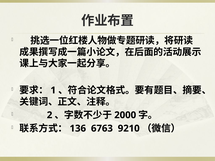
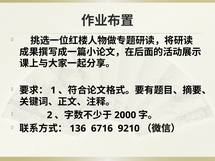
6763: 6763 -> 6716 (102, 129)
